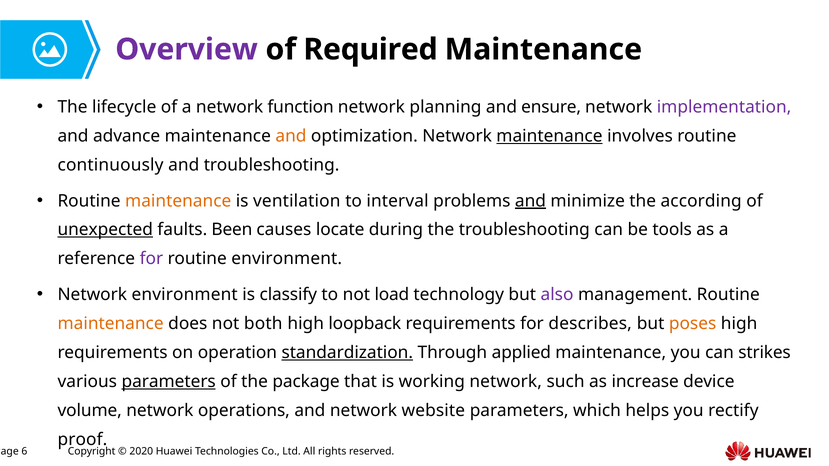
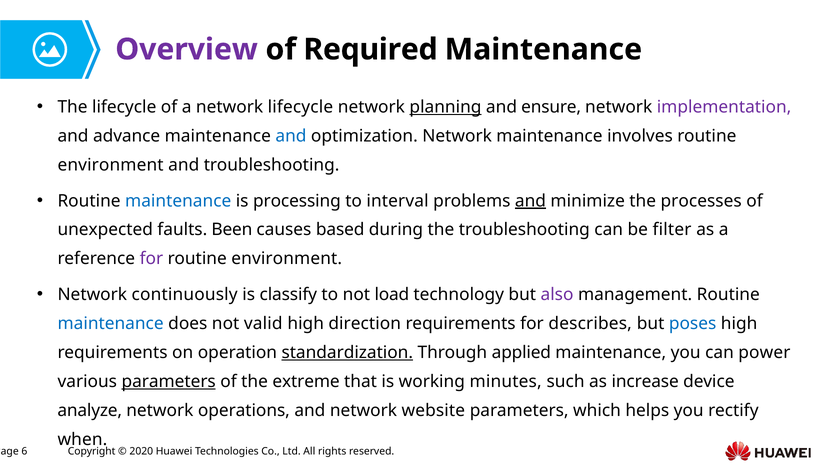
network function: function -> lifecycle (300, 107)
planning underline: none -> present (445, 107)
and colour: orange -> blue (291, 136)
maintenance underline: present -> none (549, 136)
continuously: continuously -> environment (111, 165)
maintenance colour: orange -> blue (178, 201)
ventilation: ventilation -> processing (297, 201)
according: according -> processes (701, 201)
unexpected underline: present -> none (105, 230)
locate: locate -> based (340, 230)
tools: tools -> filter (672, 230)
Network environment: environment -> continuously (185, 295)
maintenance colour: orange -> blue (111, 324)
both: both -> valid (263, 324)
loopback: loopback -> direction (365, 324)
poses colour: orange -> blue (693, 324)
strikes: strikes -> power (764, 353)
package: package -> extreme (306, 382)
working network: network -> minutes (506, 382)
volume: volume -> analyze (90, 411)
proof: proof -> when (82, 440)
